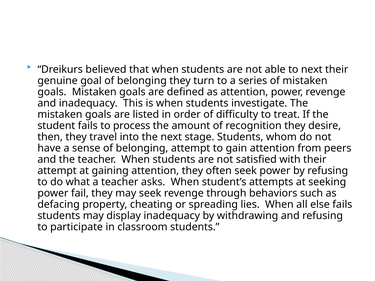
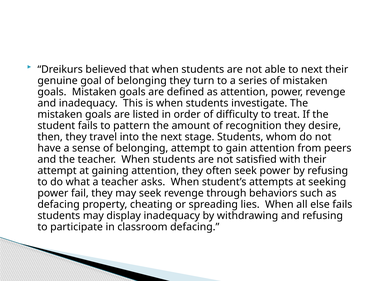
process: process -> pattern (132, 126)
classroom students: students -> defacing (195, 227)
